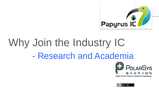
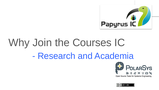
Industry: Industry -> Courses (92, 42)
